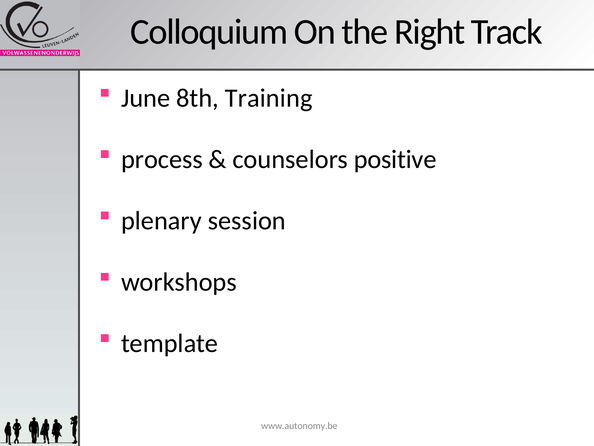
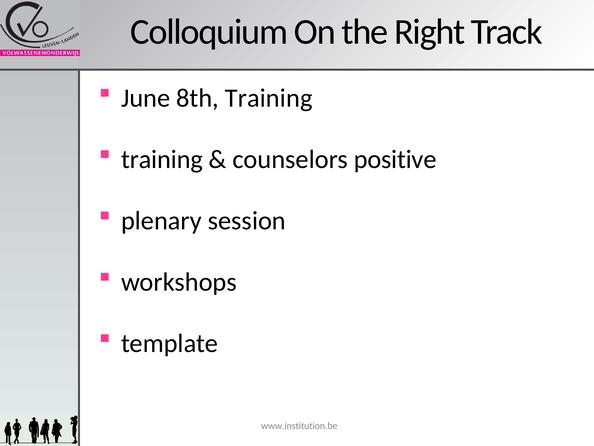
process: process -> training (162, 159)
www.autonomy.be: www.autonomy.be -> www.institution.be (299, 425)
